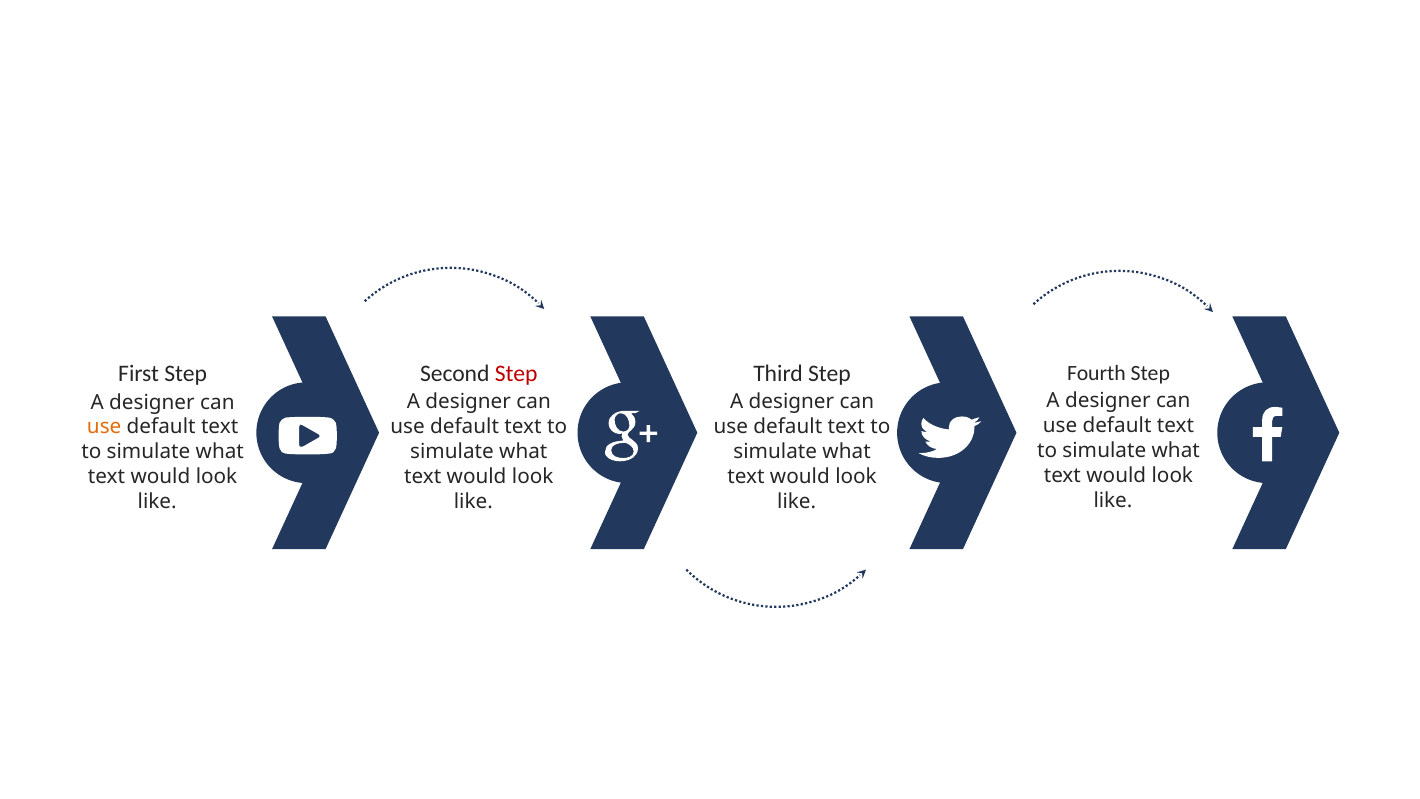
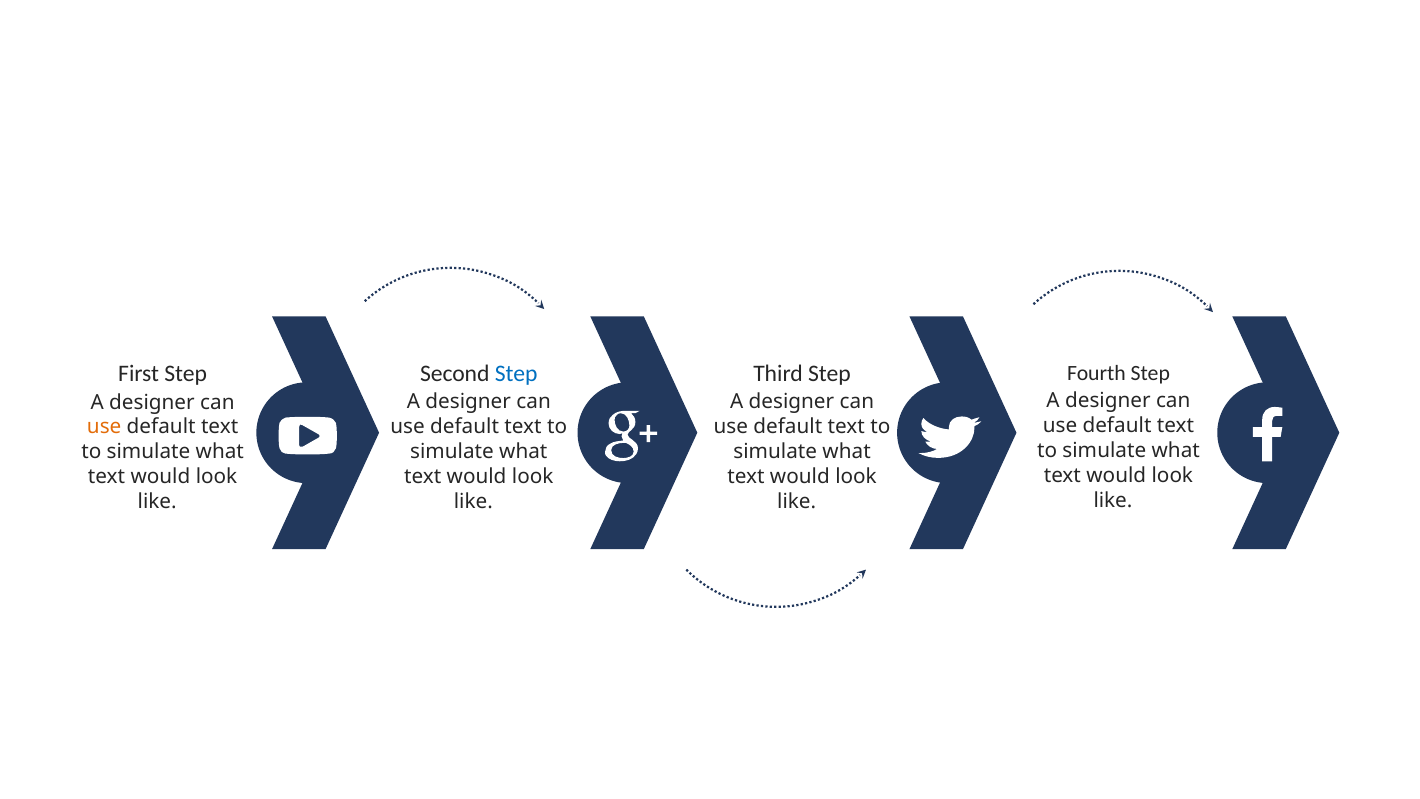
Step colour: red -> blue (516, 374)
